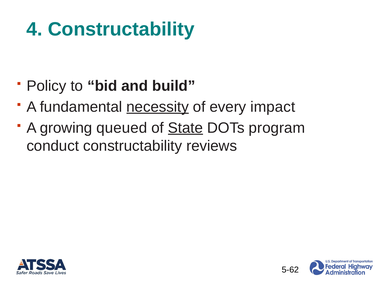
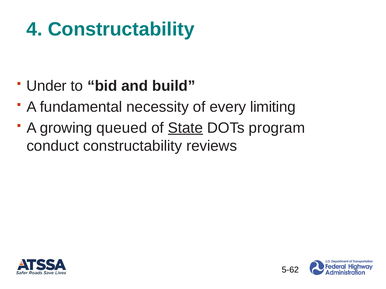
Policy: Policy -> Under (47, 86)
necessity underline: present -> none (158, 107)
impact: impact -> limiting (273, 107)
